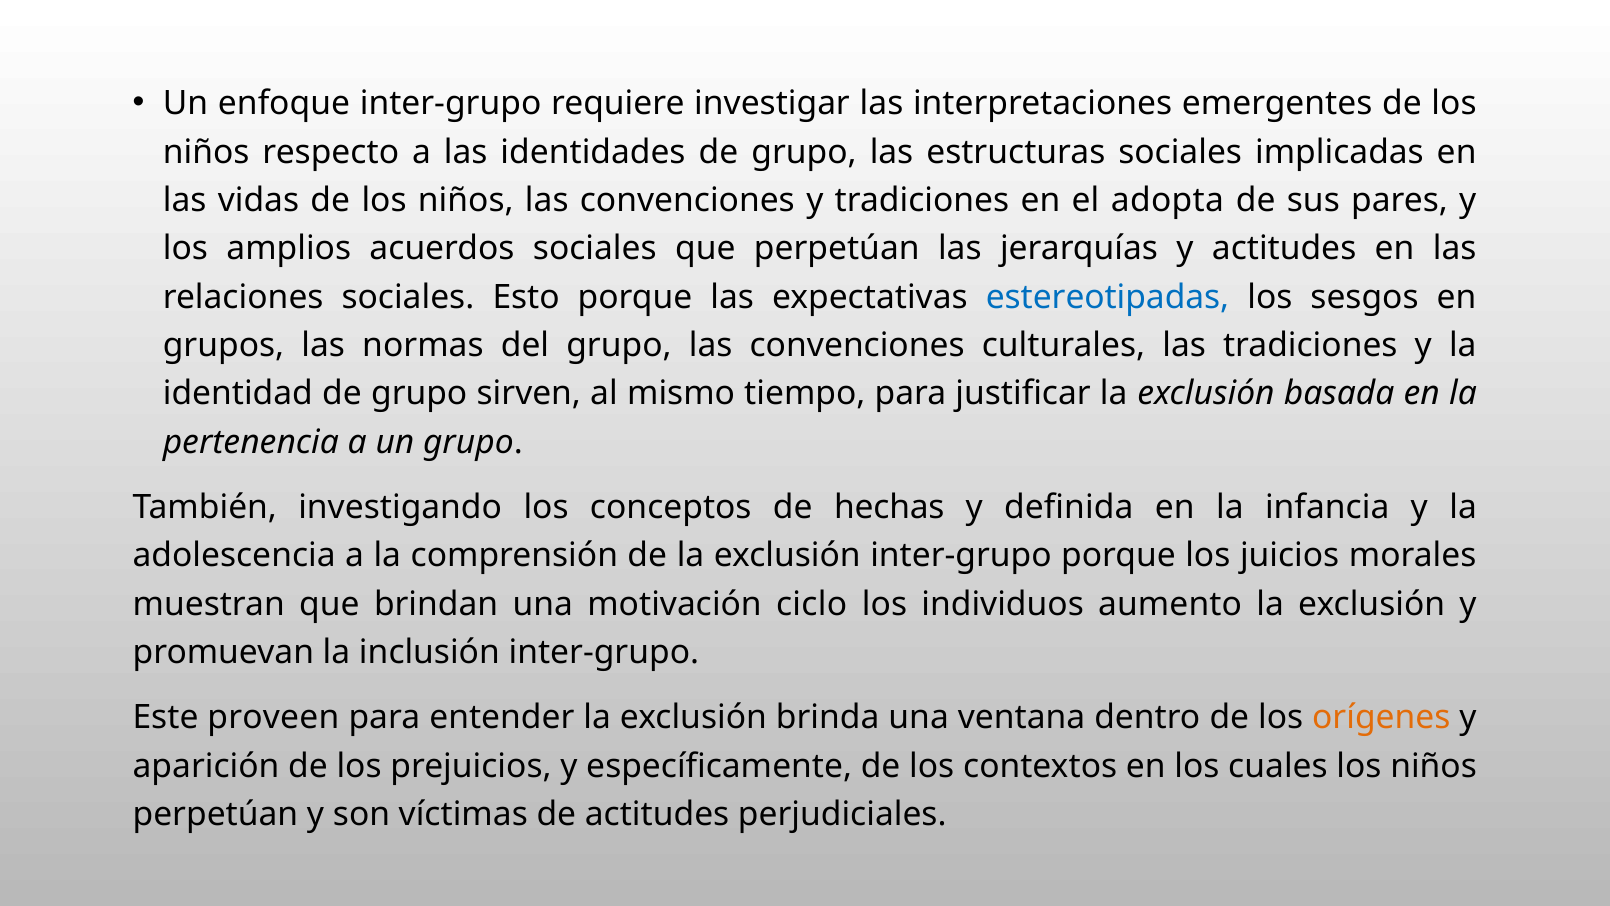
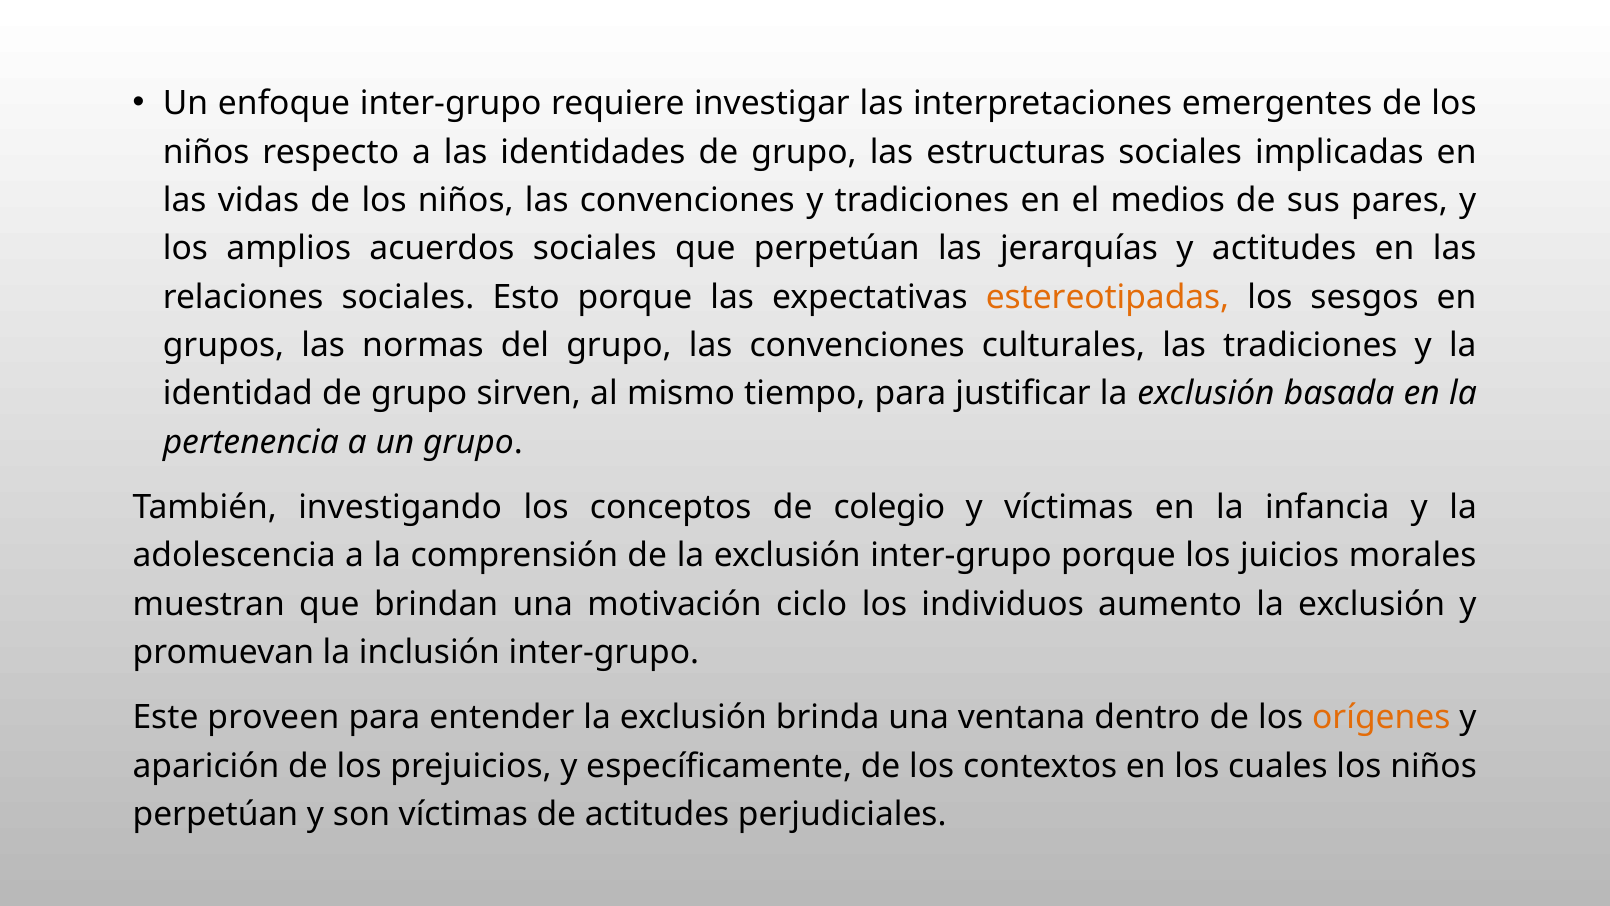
adopta: adopta -> medios (1168, 200)
estereotipadas colour: blue -> orange (1107, 297)
hechas: hechas -> colegio (889, 507)
y definida: definida -> víctimas (1069, 507)
